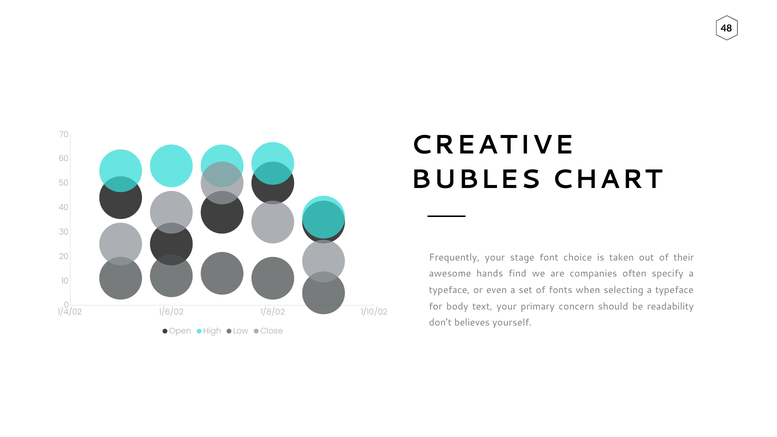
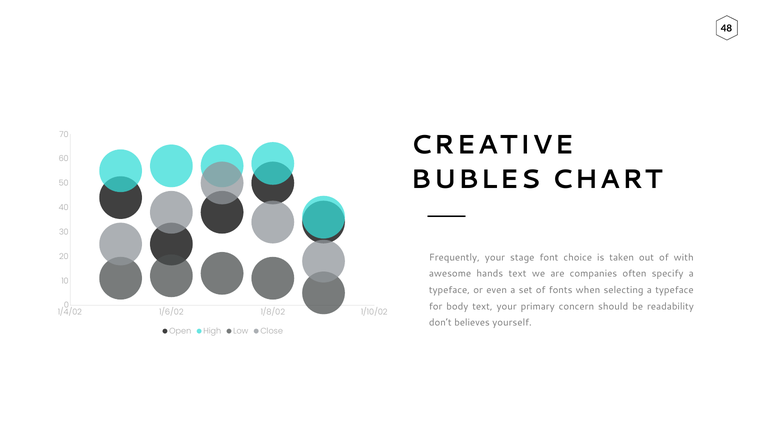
their: their -> with (684, 257)
hands find: find -> text (518, 274)
